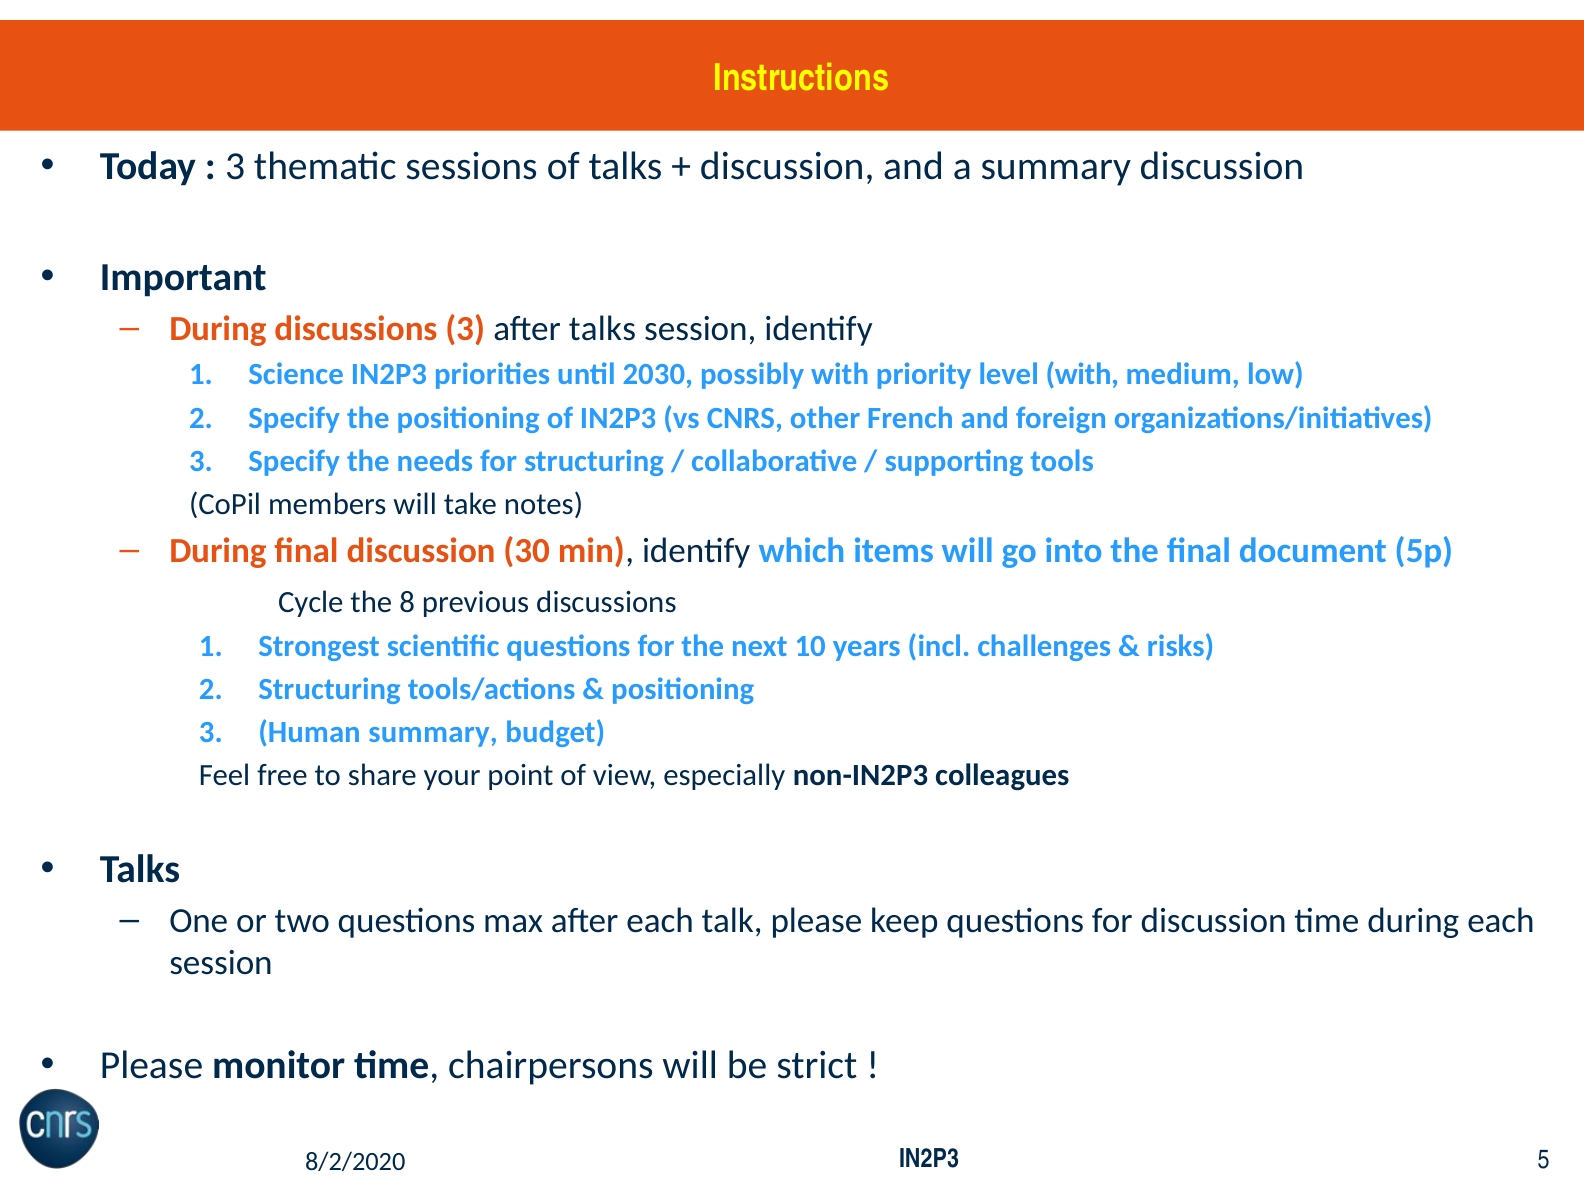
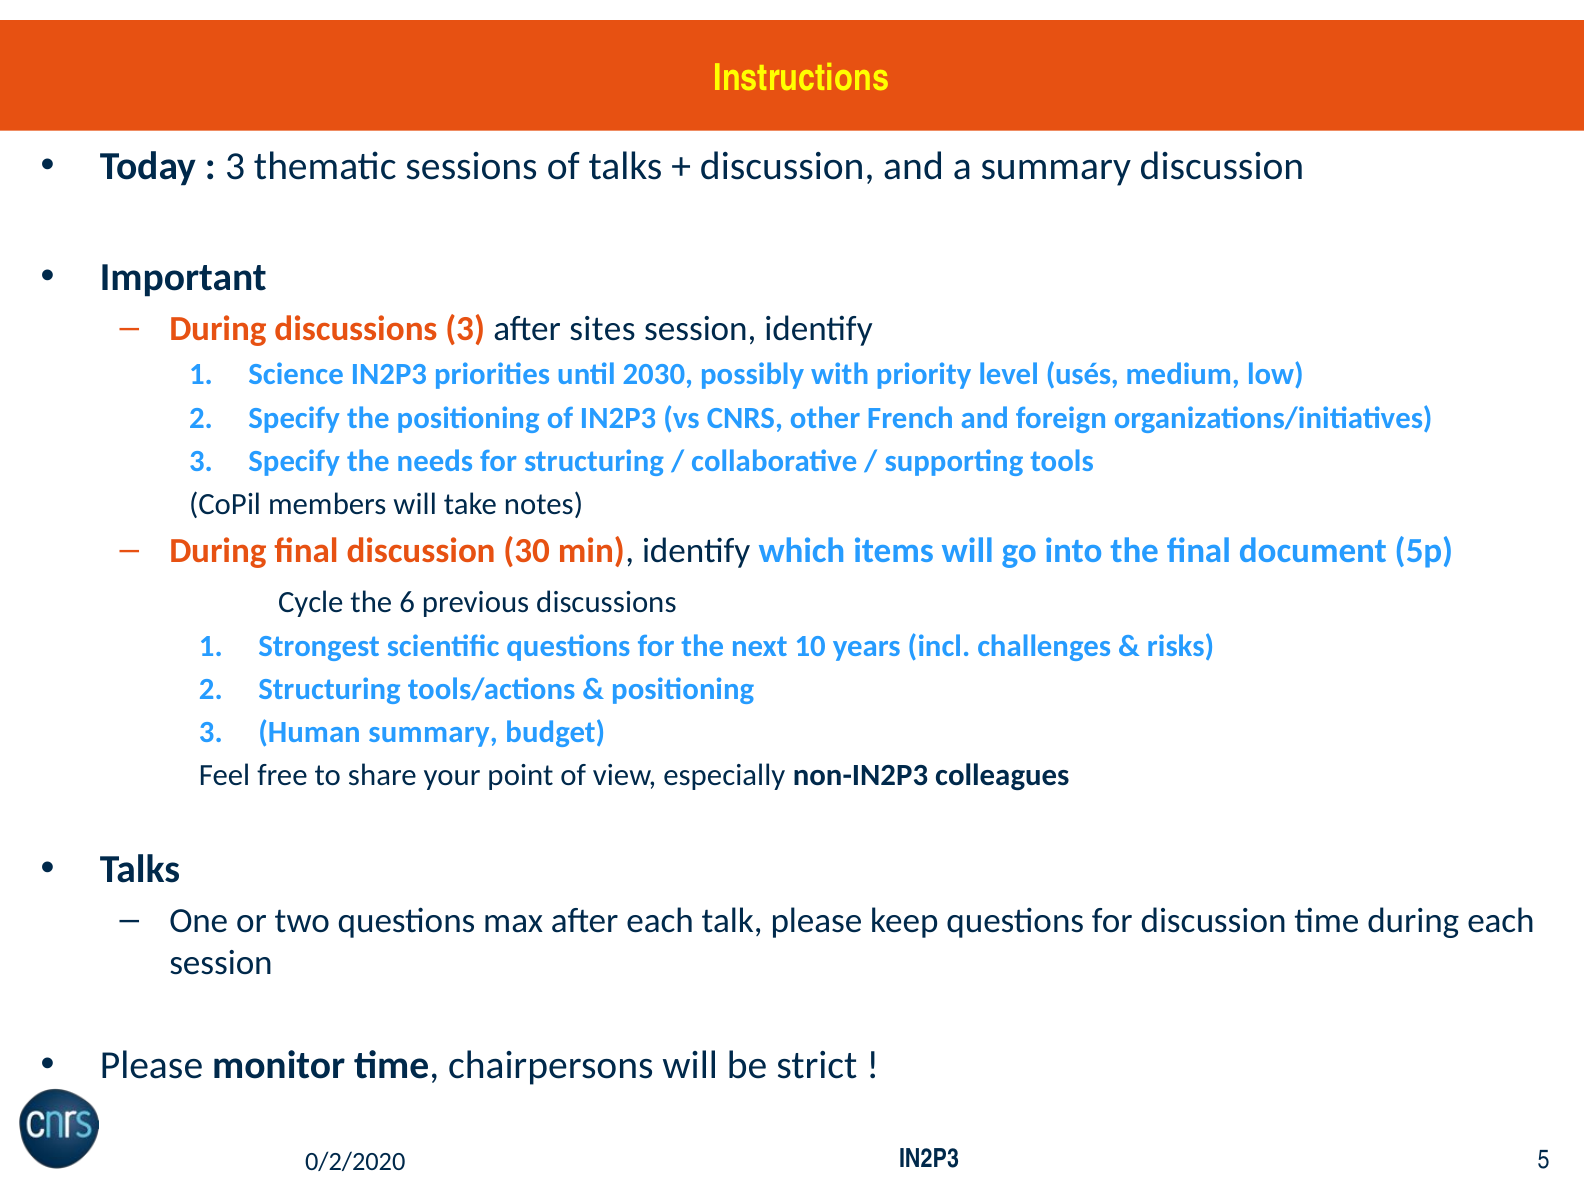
after talks: talks -> sites (602, 329)
level with: with -> usés (1082, 375)
8: 8 -> 6 (407, 602)
8/2/2020: 8/2/2020 -> 0/2/2020 (355, 1162)
